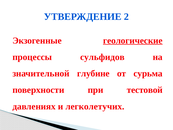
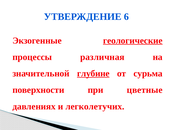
2: 2 -> 6 (126, 17)
сульфидов: сульфидов -> различная (102, 57)
глубине underline: none -> present (93, 73)
тестовой: тестовой -> цветные (145, 90)
